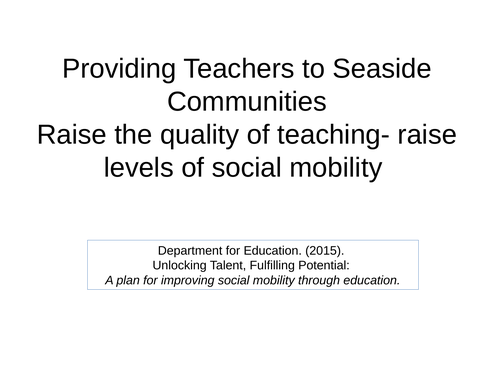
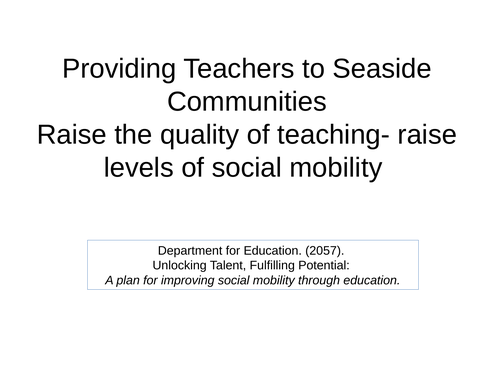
2015: 2015 -> 2057 (325, 250)
